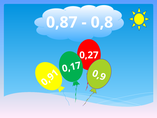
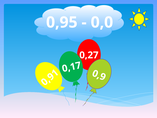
0,87: 0,87 -> 0,95 (62, 22)
0,8: 0,8 -> 0,0 (102, 22)
